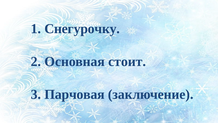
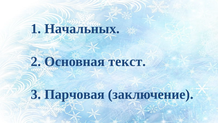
Снегурочку: Снегурочку -> Начальных (82, 29)
стоит: стоит -> текст (127, 61)
